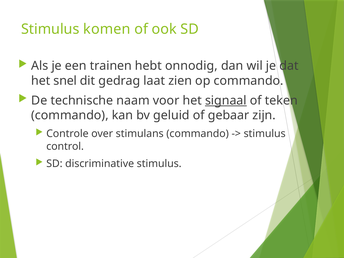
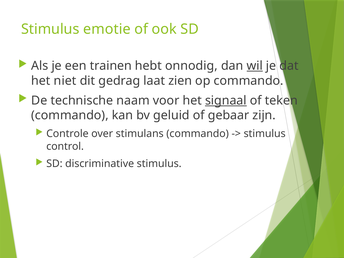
komen: komen -> emotie (107, 29)
wil underline: none -> present (255, 66)
snel: snel -> niet (65, 81)
